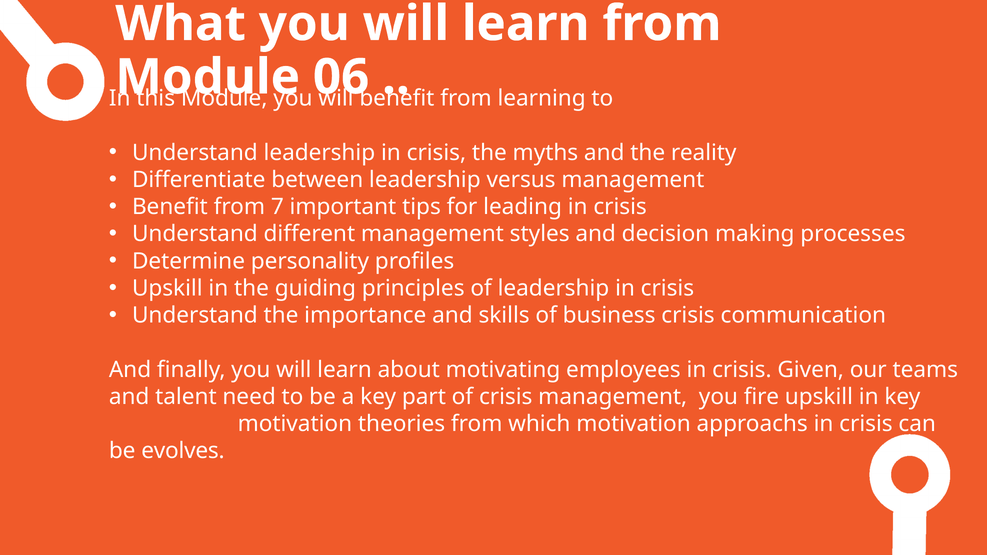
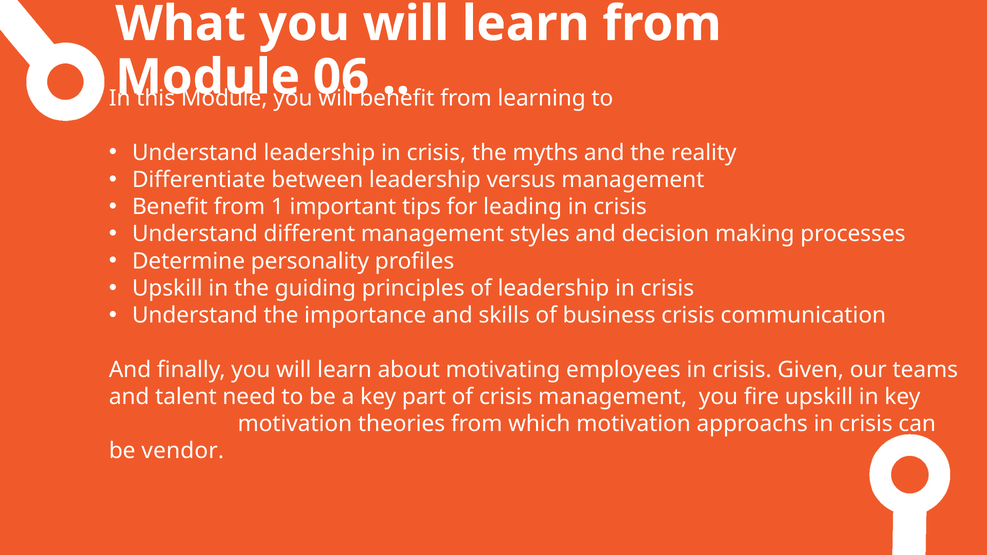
7: 7 -> 1 (277, 207)
evolves: evolves -> vendor (183, 451)
